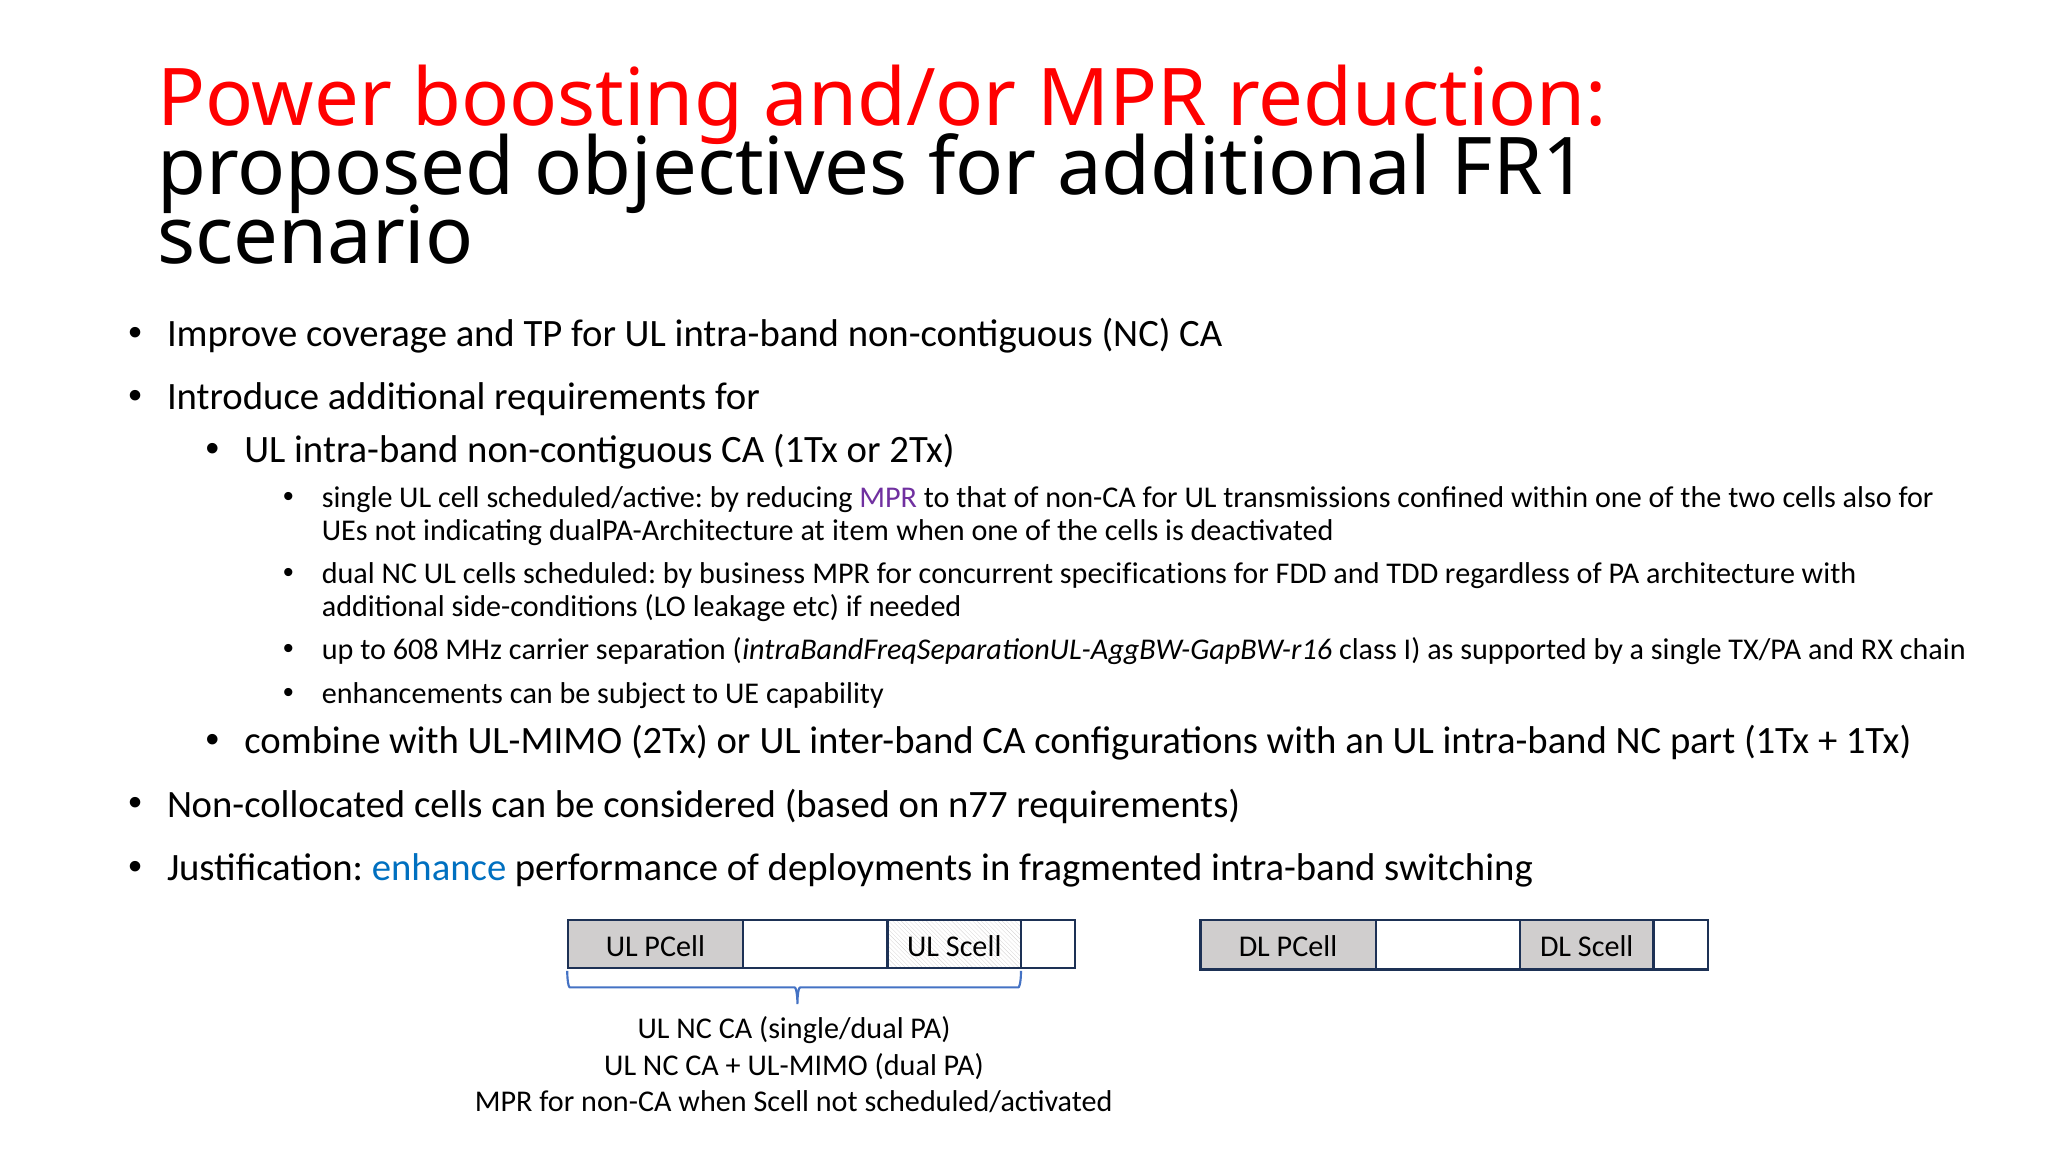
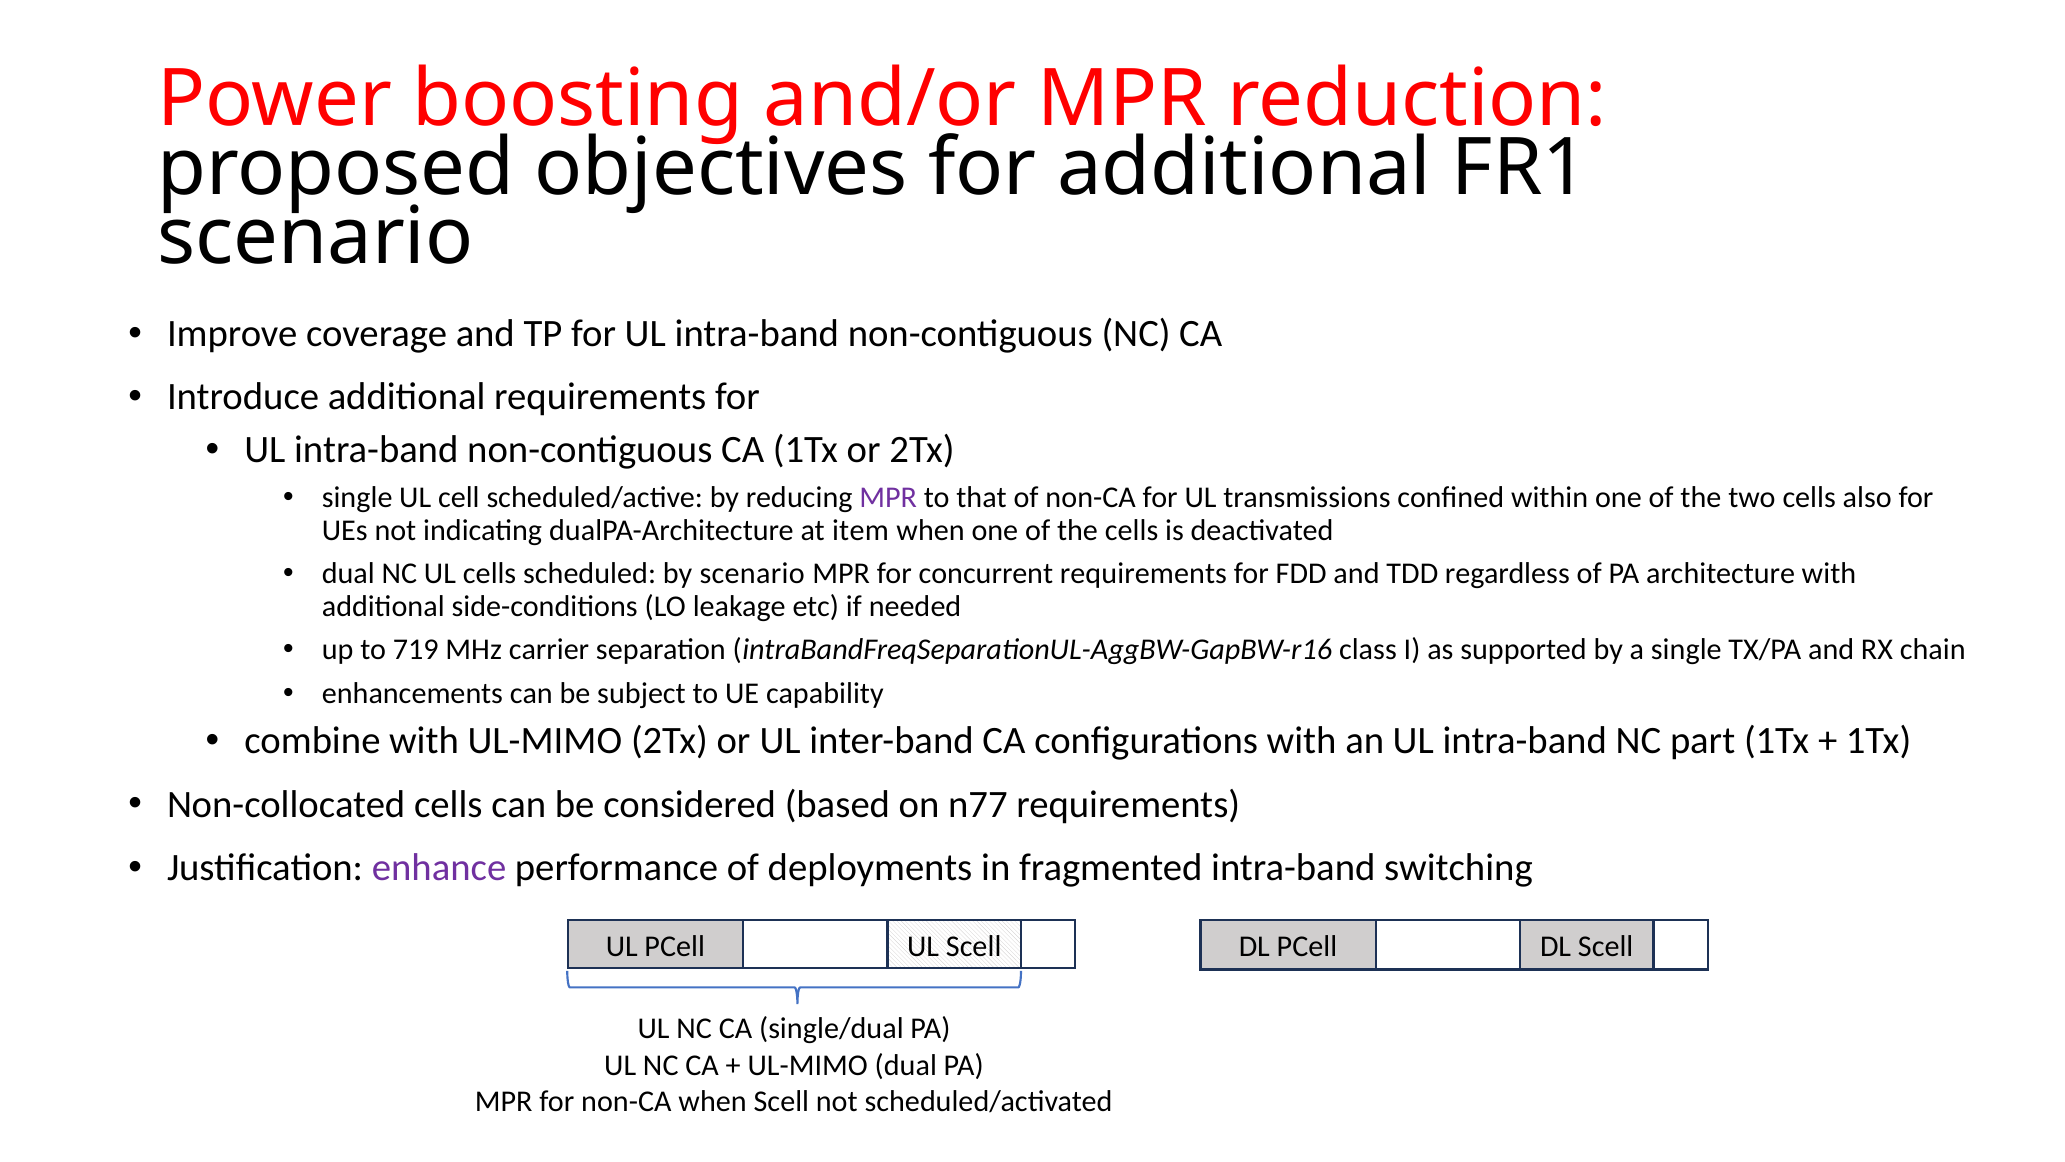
by business: business -> scenario (752, 574)
concurrent specifications: specifications -> requirements (1143, 574)
608: 608 -> 719 (416, 650)
enhance colour: blue -> purple (439, 868)
